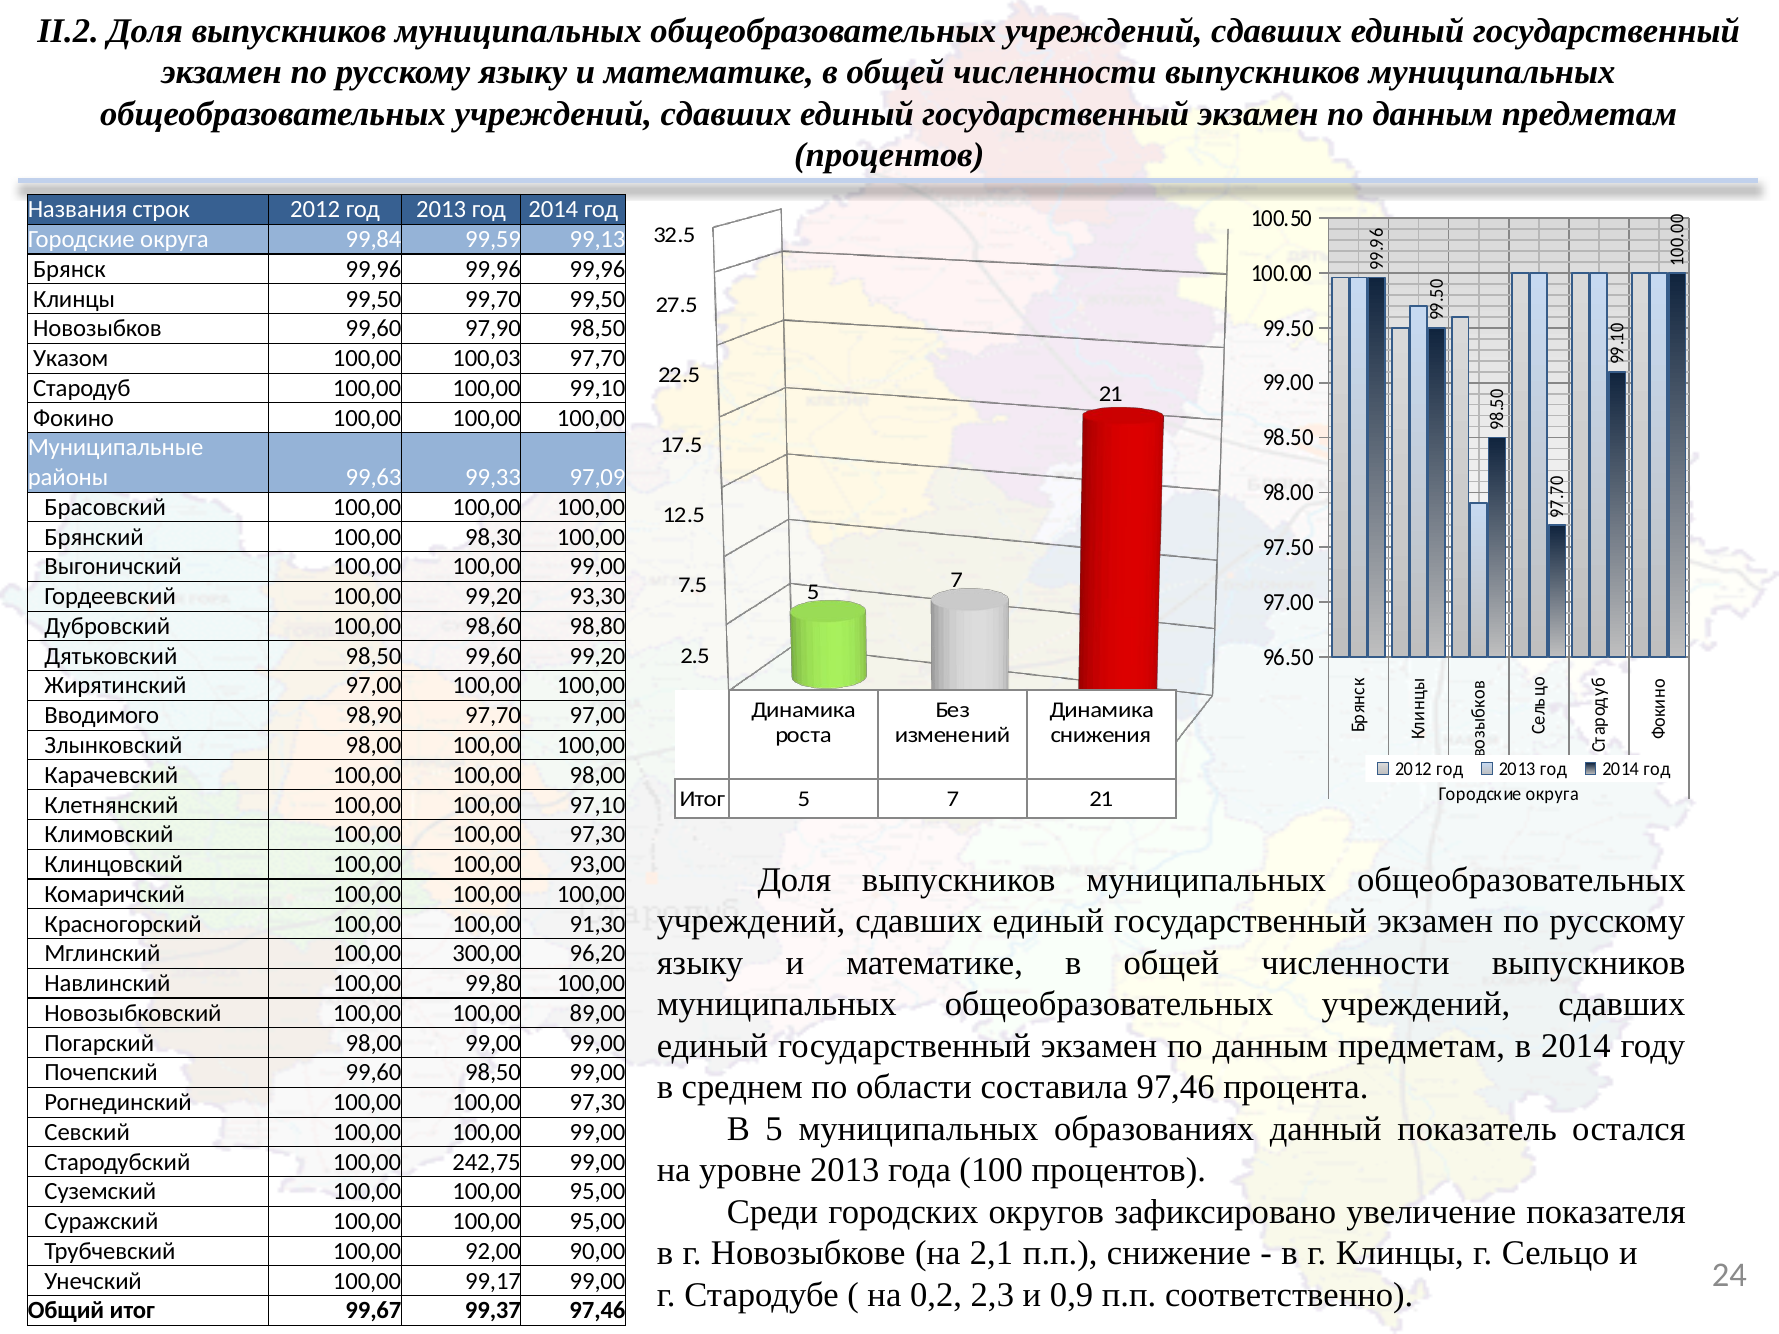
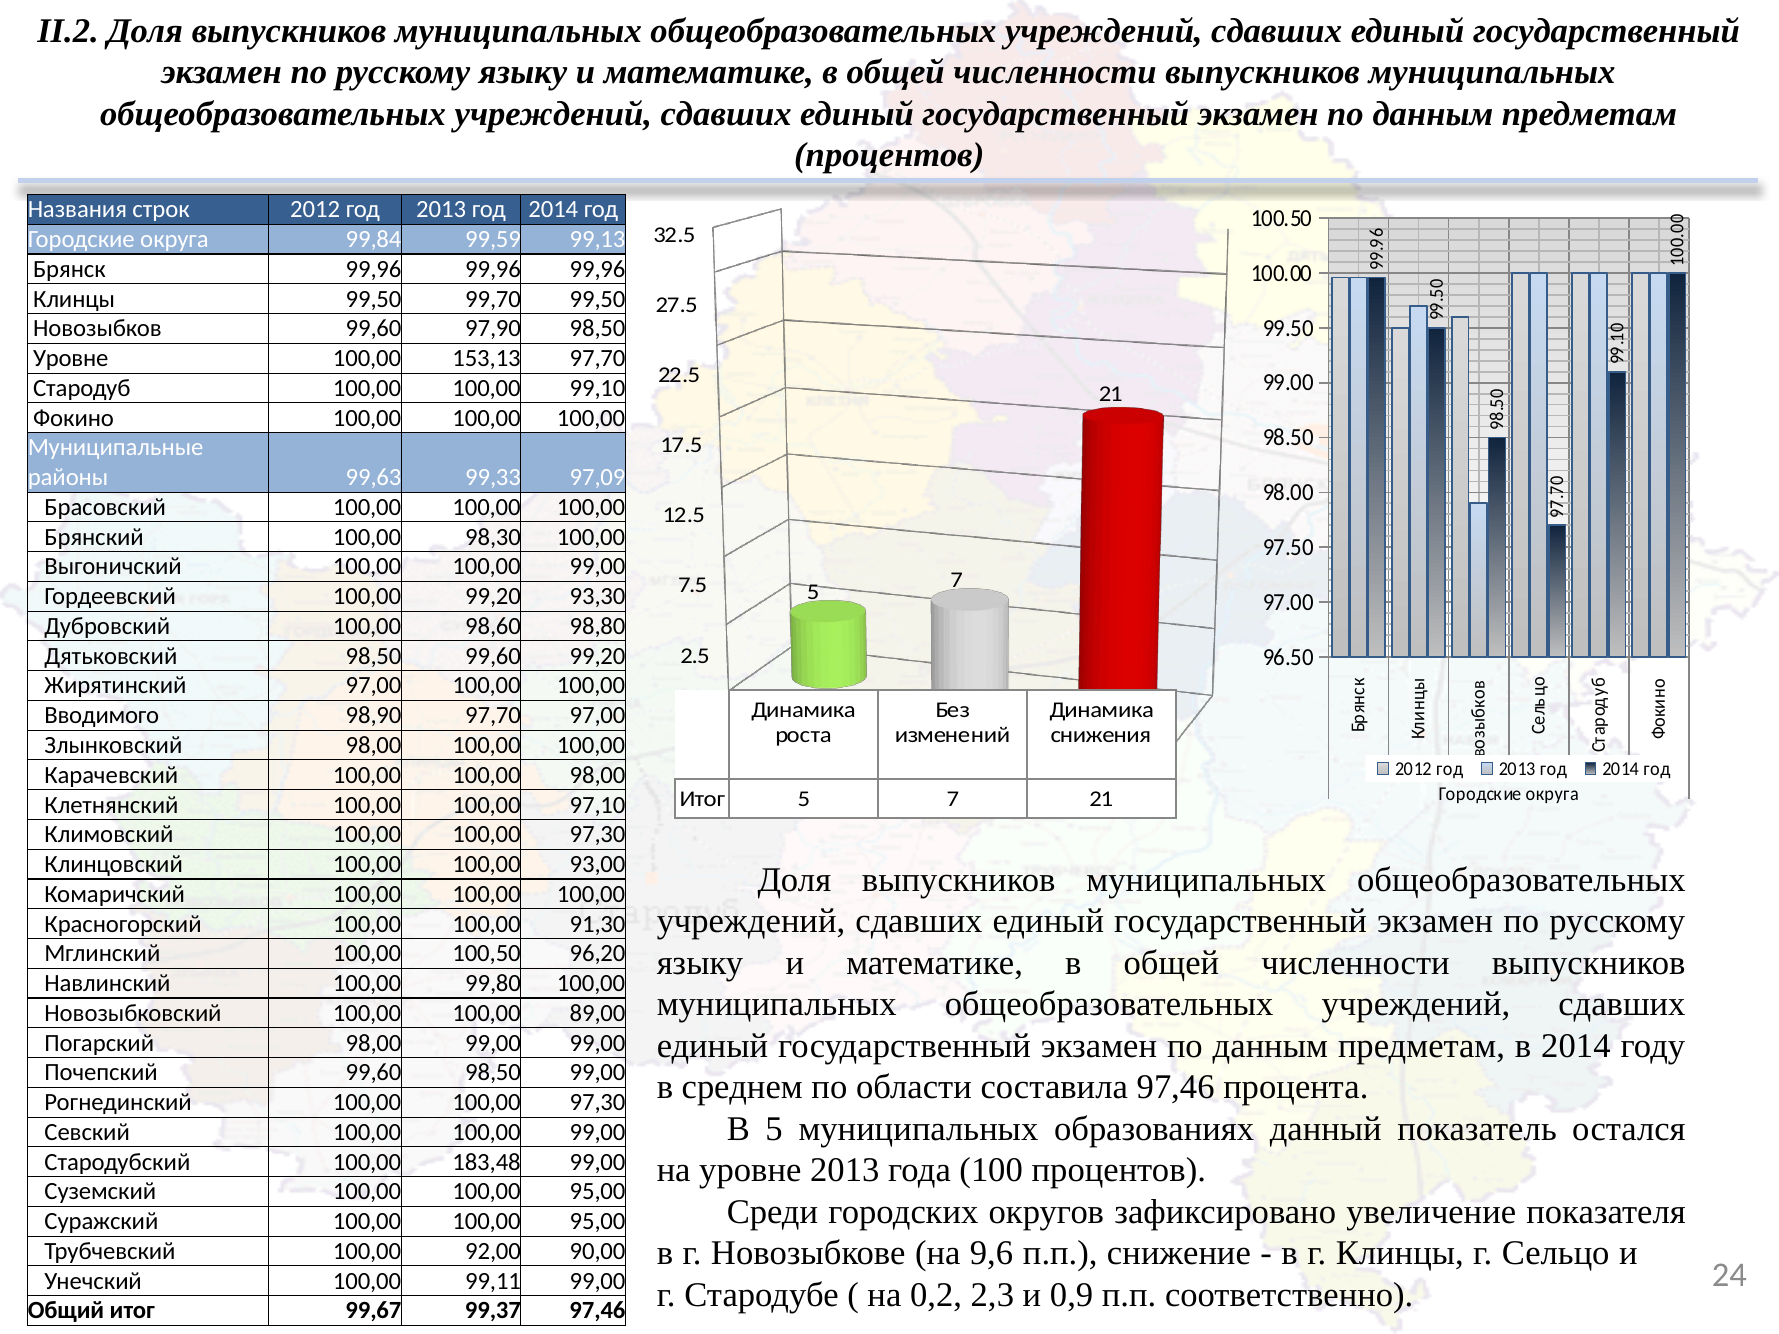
Указом: Указом -> Уровне (71, 359)
100,03: 100,03 -> 153,13 (487, 359)
300,00: 300,00 -> 100,50 (487, 954)
242,75: 242,75 -> 183,48 (487, 1162)
2,1: 2,1 -> 9,6 (992, 1254)
99,17: 99,17 -> 99,11 (493, 1281)
